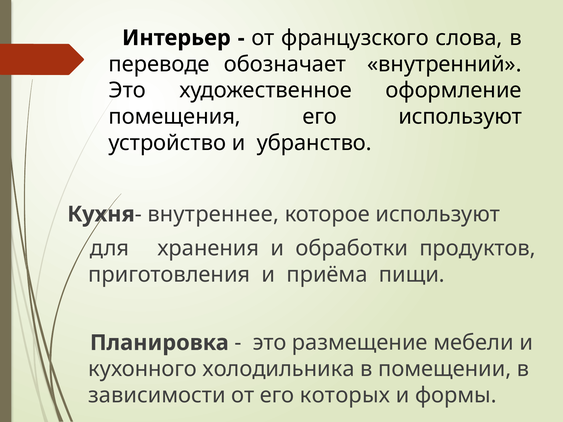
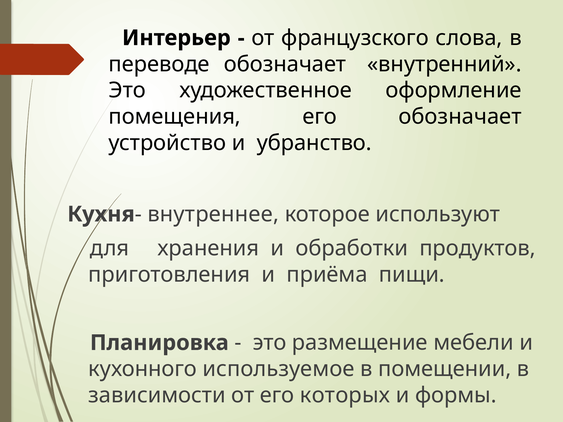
его используют: используют -> обозначает (460, 117)
холодильника: холодильника -> используемое (279, 369)
